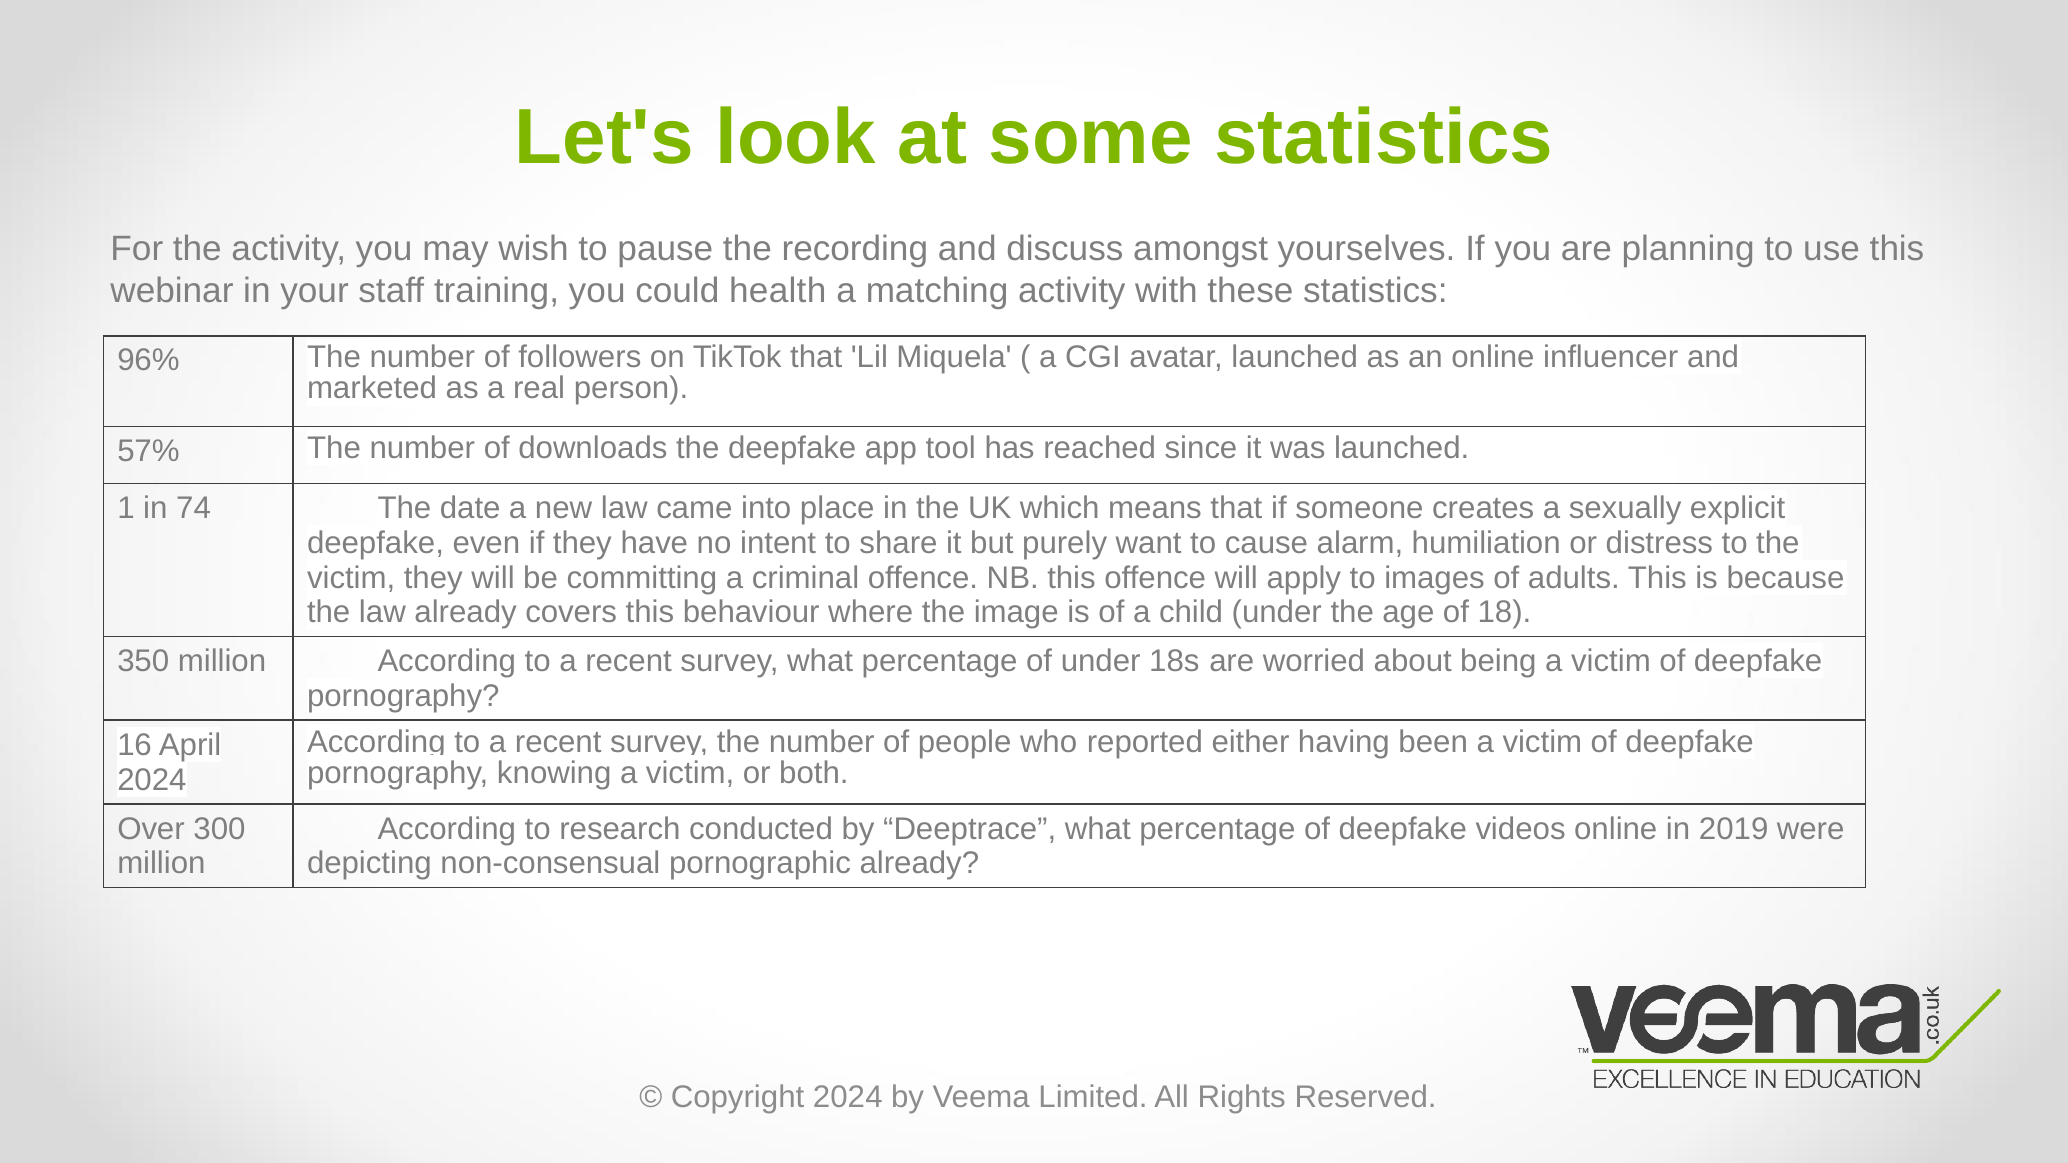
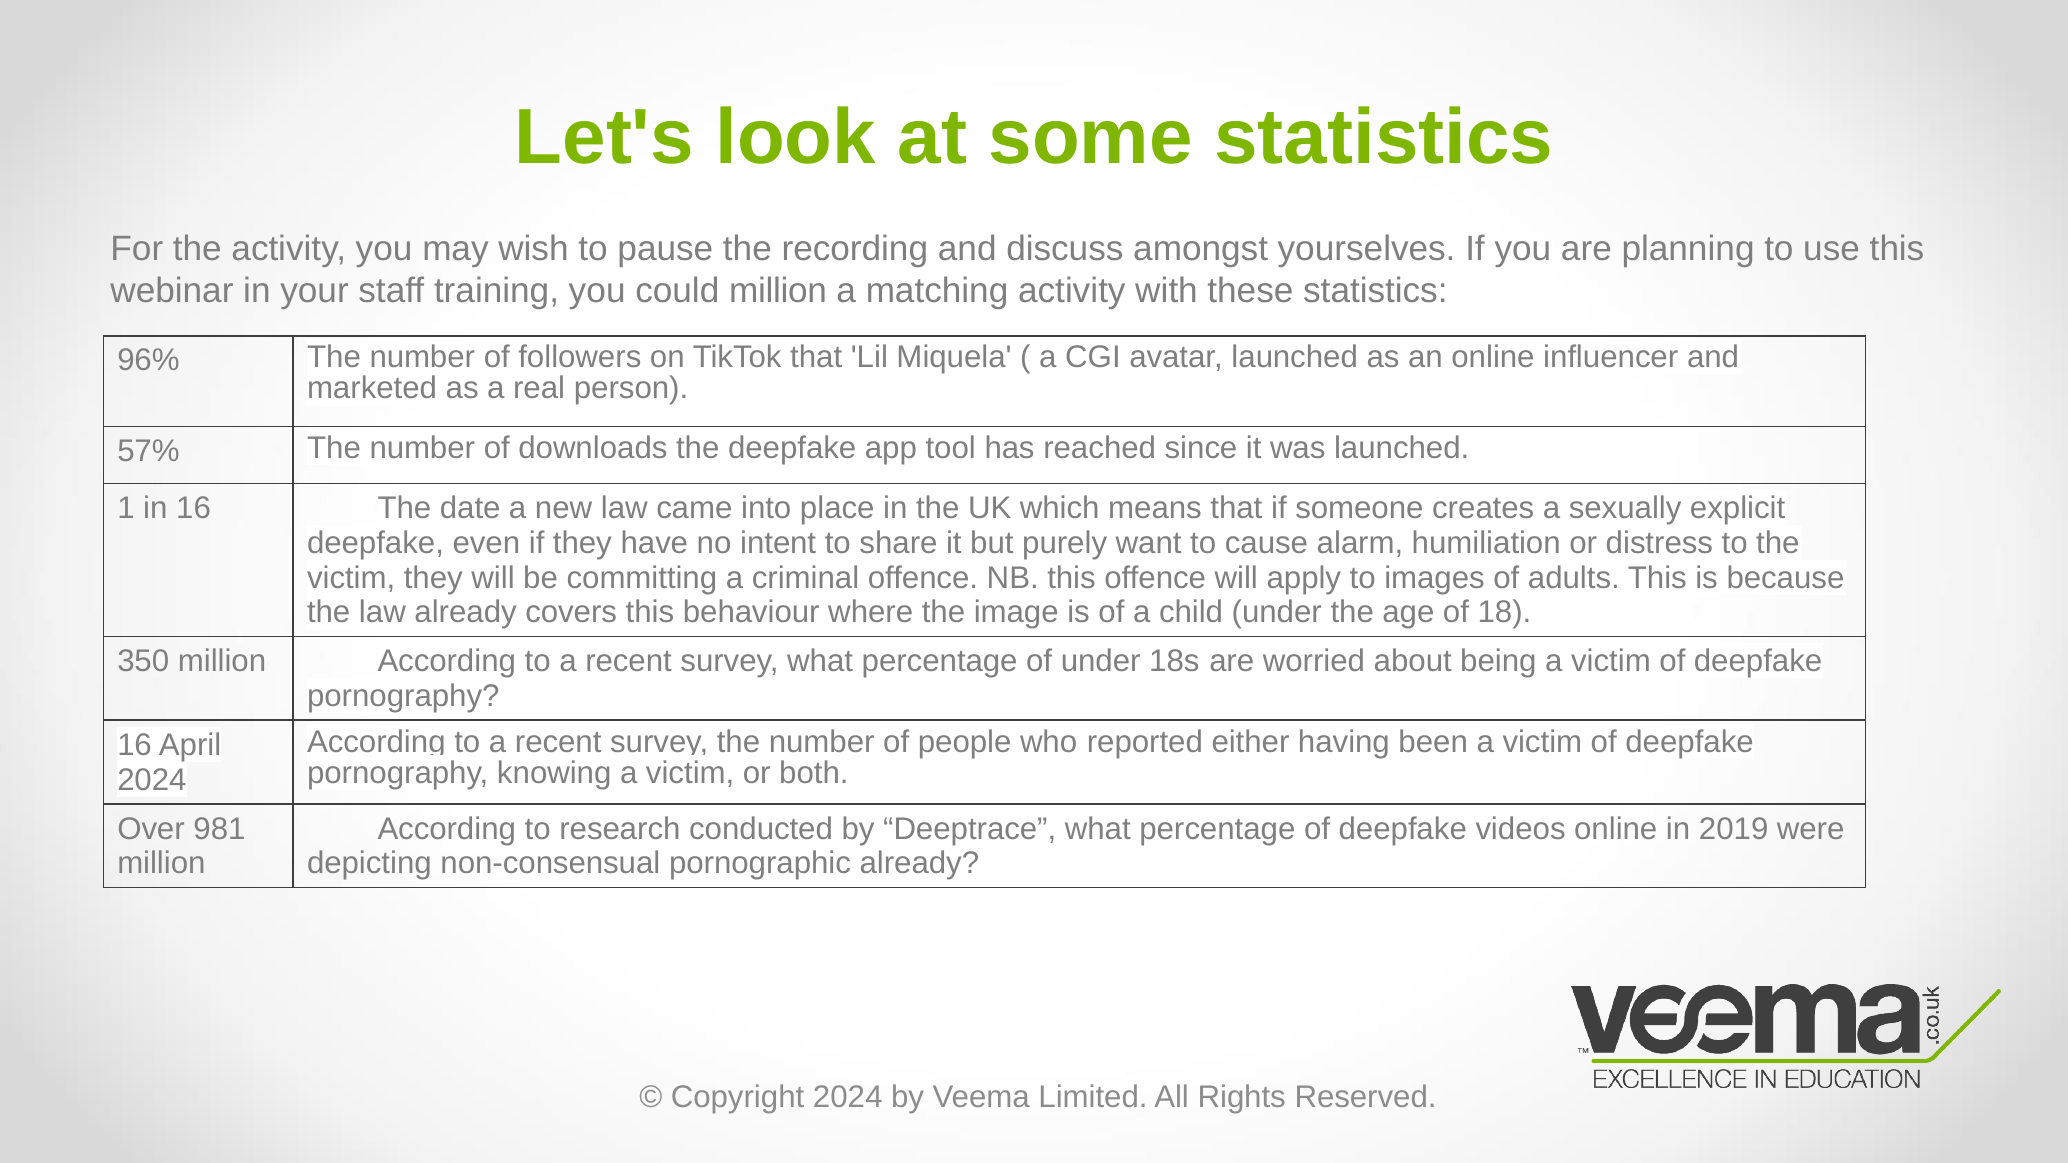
could health: health -> million (778, 291)
in 74: 74 -> 16 (194, 508)
300: 300 -> 981 (220, 829)
